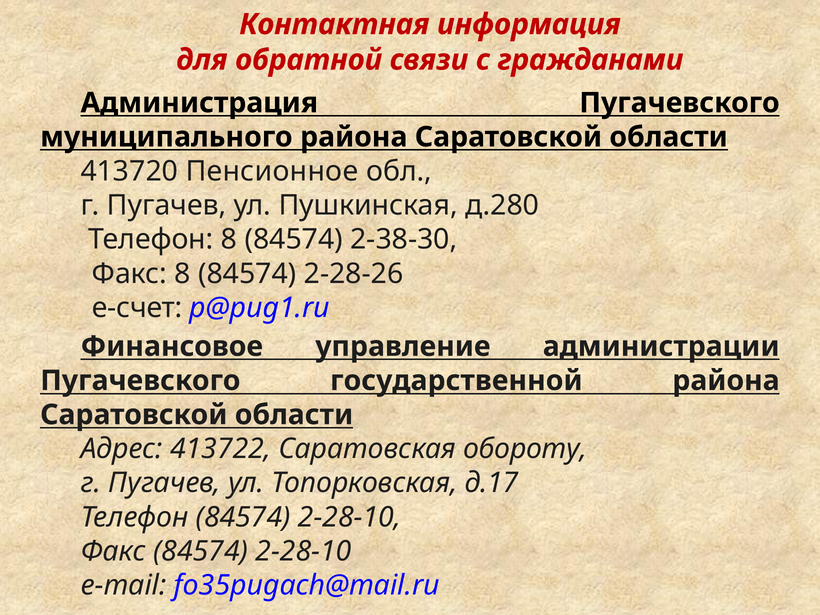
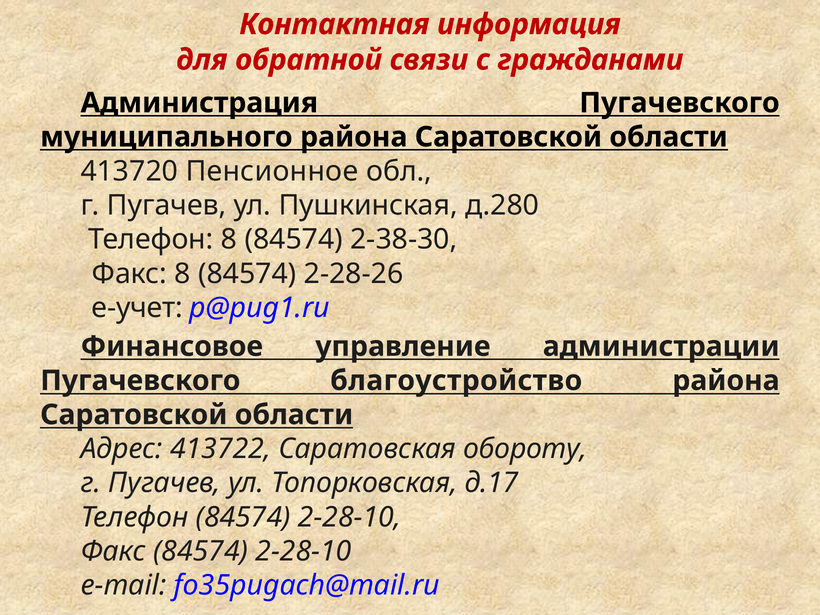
e-счет: e-счет -> e-учет (137, 308)
государственной: государственной -> благоустройство (456, 381)
